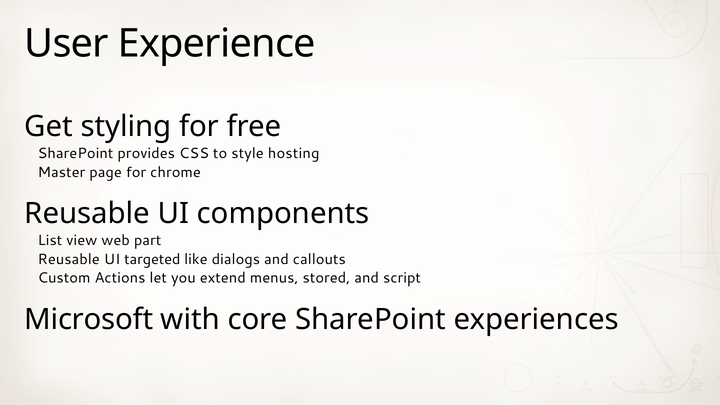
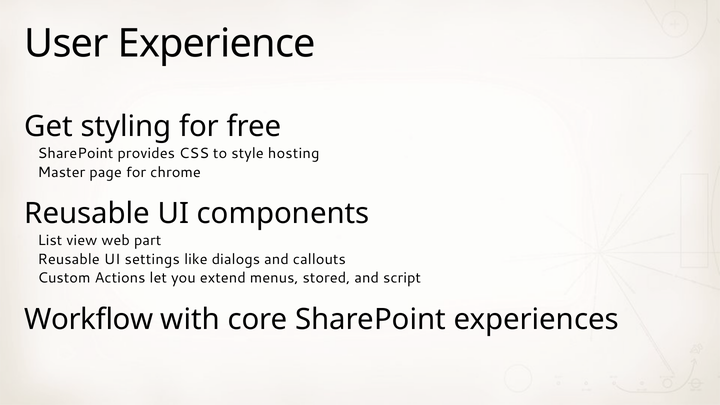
targeted: targeted -> settings (152, 259)
Microsoft: Microsoft -> Workflow (89, 319)
